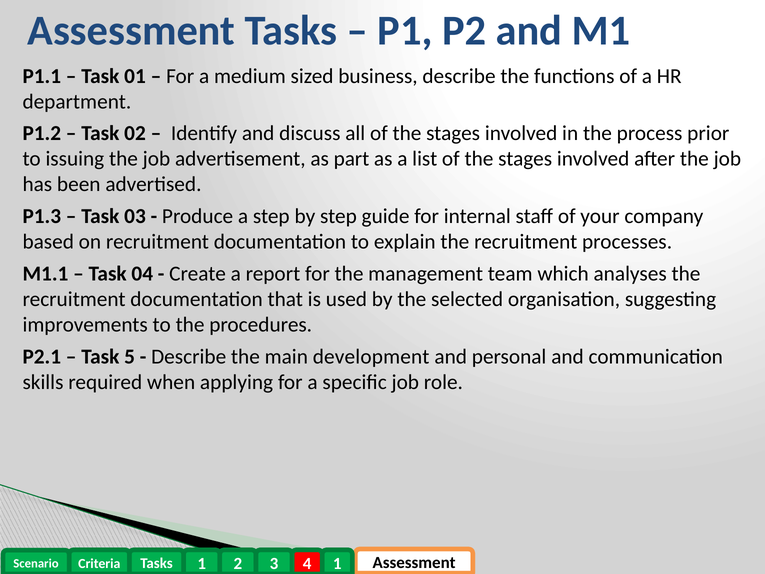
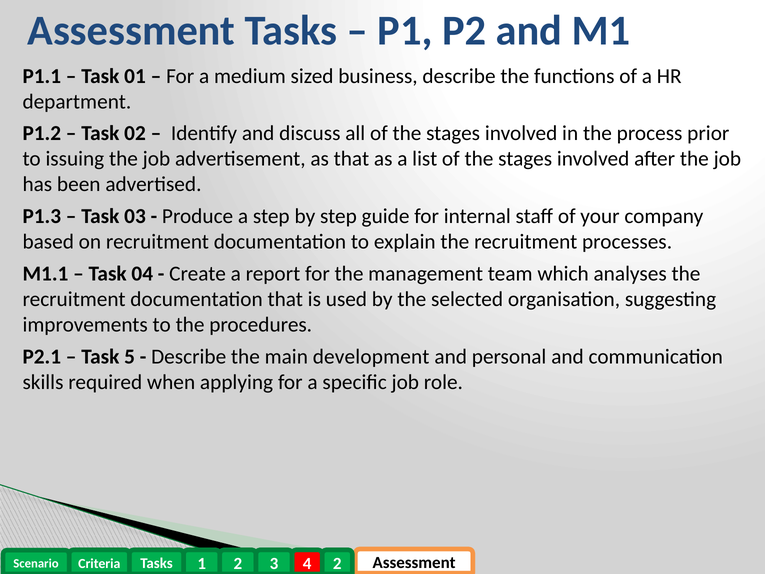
as part: part -> that (351, 159)
1: 1 -> 2 (337, 563)
